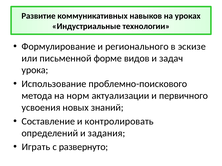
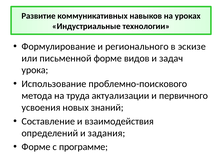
норм: норм -> труда (78, 96)
контролировать: контролировать -> взаимодействия (119, 122)
Играть: Играть -> Форме (36, 147)
развернуто: развернуто -> программе (83, 147)
